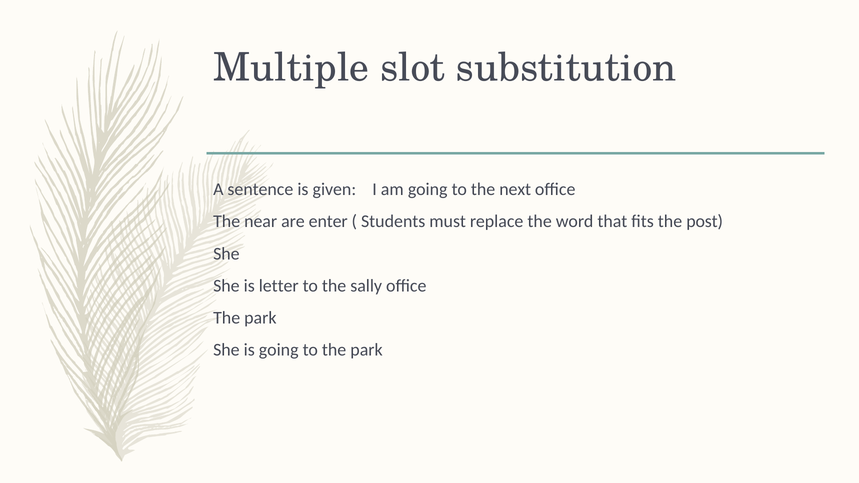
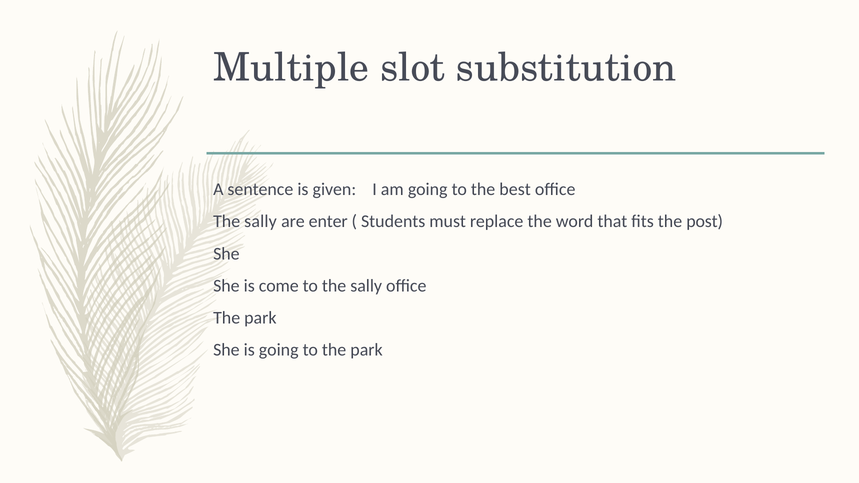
next: next -> best (515, 189)
near: near -> sally (261, 222)
letter: letter -> come (279, 286)
